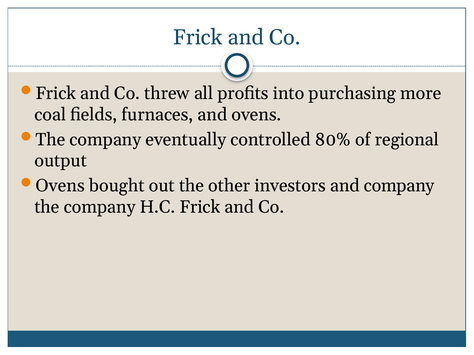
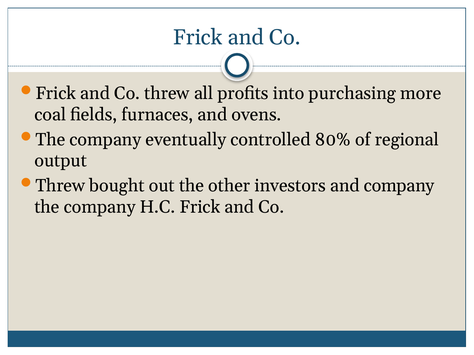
Ovens: Ovens -> Threw (60, 186)
